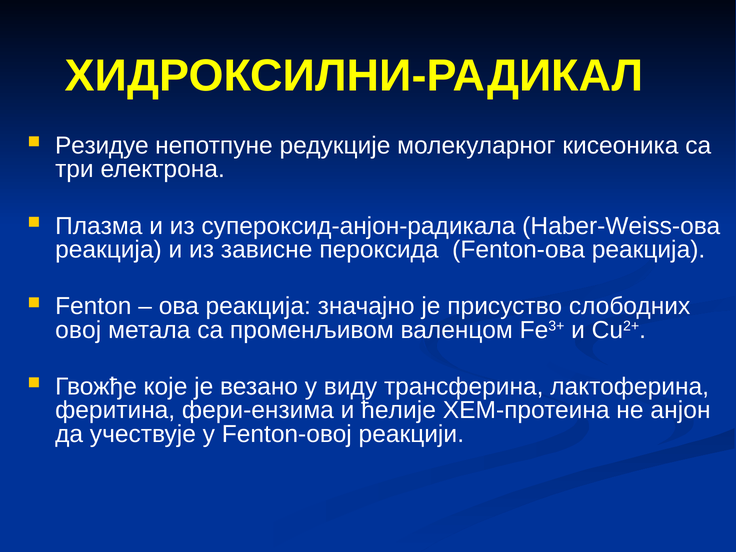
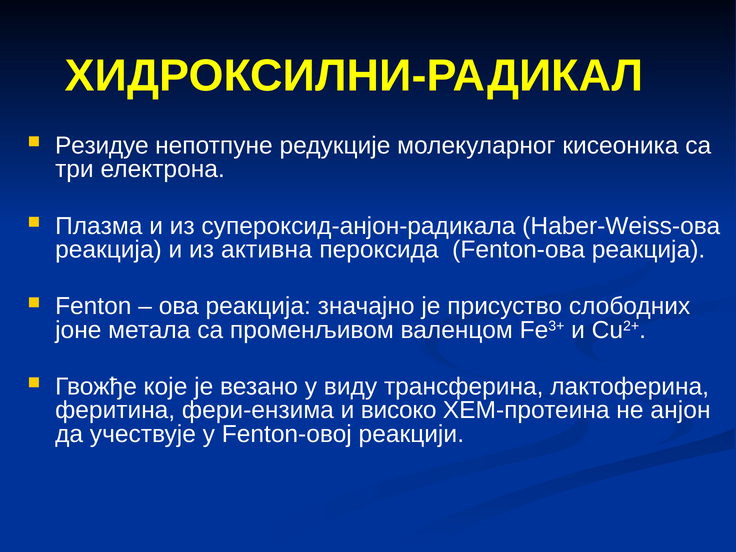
зависне: зависне -> активна (267, 250)
овој: овој -> јоне (78, 330)
ћелије: ћелије -> високo (399, 410)
